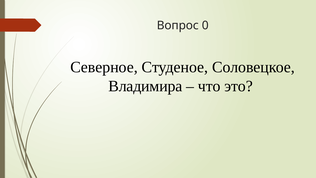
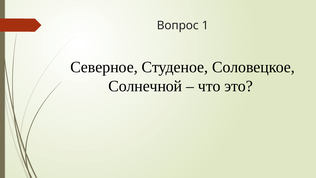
0: 0 -> 1 (205, 25)
Владимира: Владимира -> Солнечной (145, 86)
